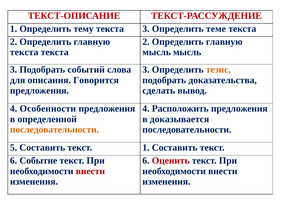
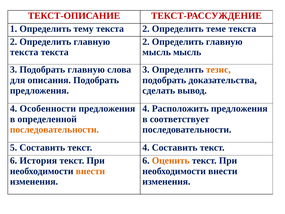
тему текста 3: 3 -> 2 (146, 29)
Подобрать событий: событий -> главную (86, 70)
описания Говорится: Говорится -> Подобрать (96, 80)
доказывается: доказывается -> соответствует (180, 119)
текст 1: 1 -> 4 (146, 147)
Событие: Событие -> История (38, 160)
Оценить colour: red -> orange (171, 160)
внести colour: red -> orange (90, 171)
